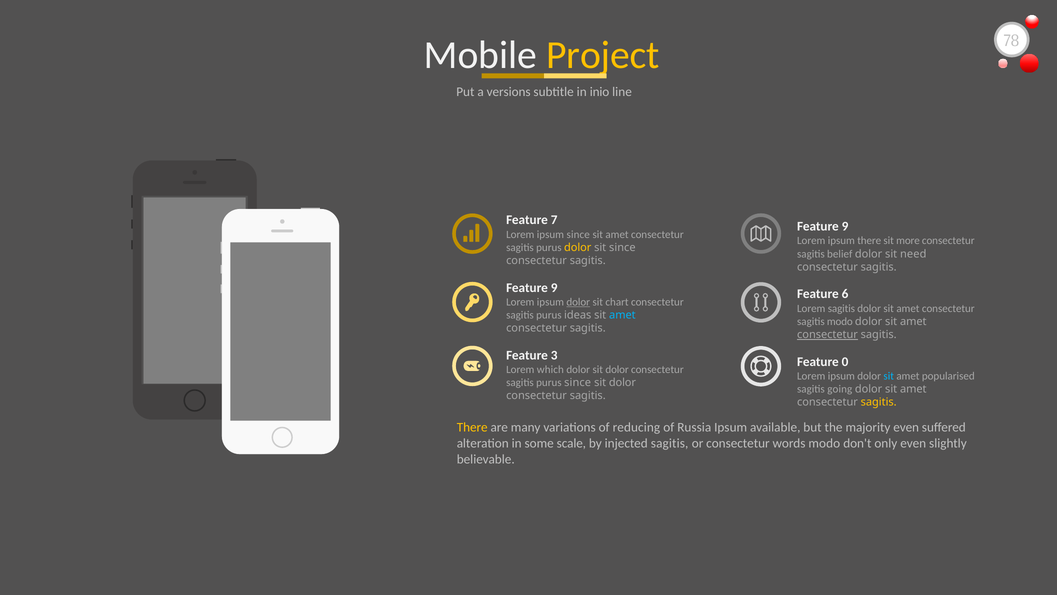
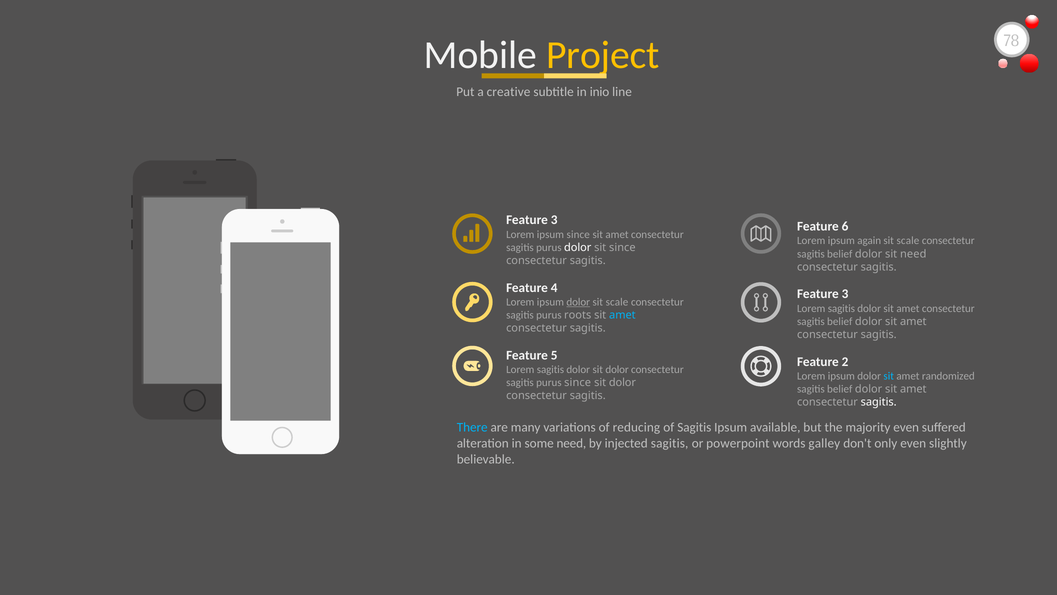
versions: versions -> creative (509, 92)
7: 7 -> 3 (554, 220)
9: 9 -> 6 (845, 226)
ipsum there: there -> again (869, 241)
more: more -> scale (908, 241)
dolor colour: yellow -> white (578, 247)
9: 9 -> 4 (554, 287)
6: 6 -> 3 (845, 294)
chart: chart -> scale (617, 302)
ideas: ideas -> roots (578, 315)
modo: modo -> belief (840, 321)
consectetur underline: present -> none (827, 334)
3: 3 -> 5 (554, 355)
0: 0 -> 2 (845, 361)
which: which -> sagitis (550, 369)
popularised: popularised -> randomized (948, 376)
going: going -> belief (840, 389)
sagitis colour: yellow -> white (879, 402)
There colour: yellow -> light blue (472, 427)
of Russia: Russia -> Sagitis (694, 427)
some scale: scale -> need (571, 443)
or consectetur: consectetur -> powerpoint (738, 443)
words modo: modo -> galley (824, 443)
